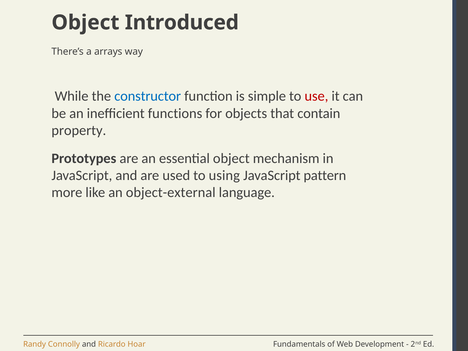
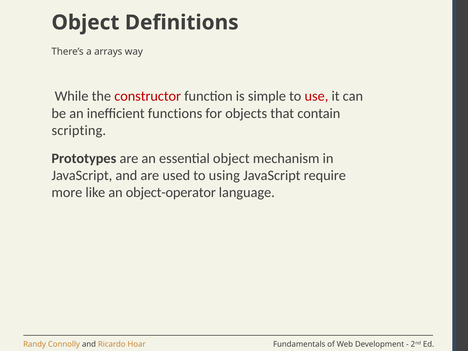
Introduced: Introduced -> Definitions (182, 23)
constructor colour: blue -> red (148, 96)
property: property -> scripting (79, 130)
pattern: pattern -> require (325, 175)
object-external: object-external -> object-operator (171, 193)
